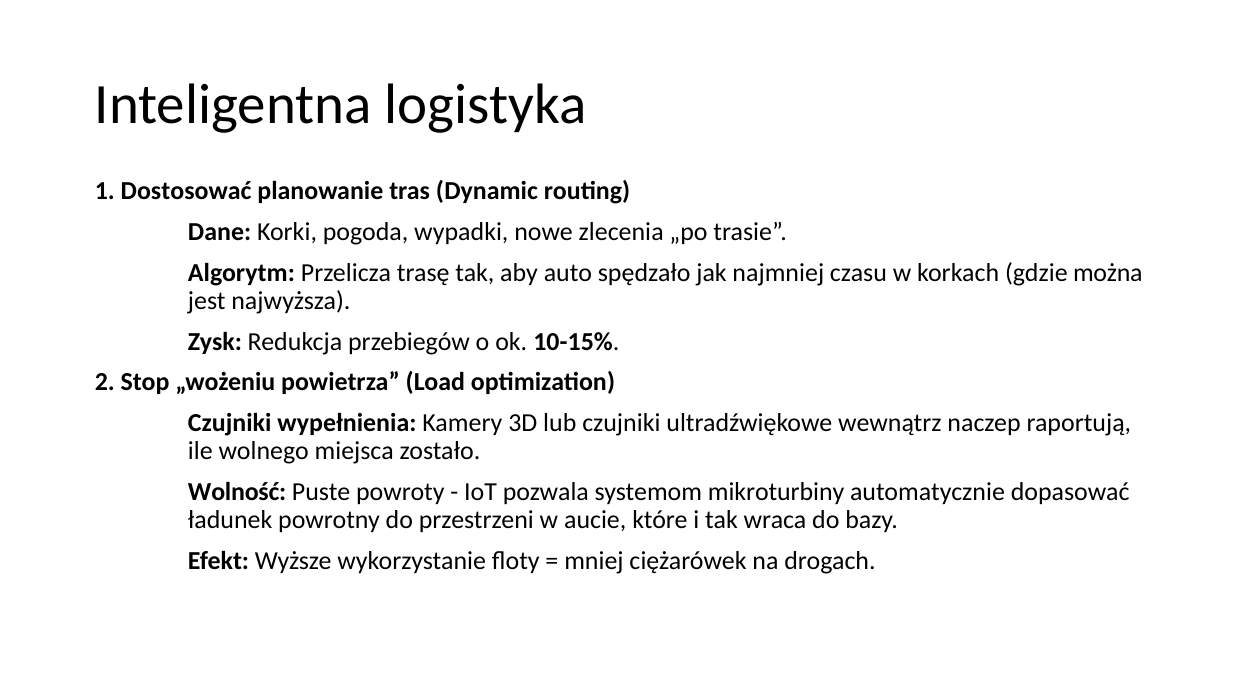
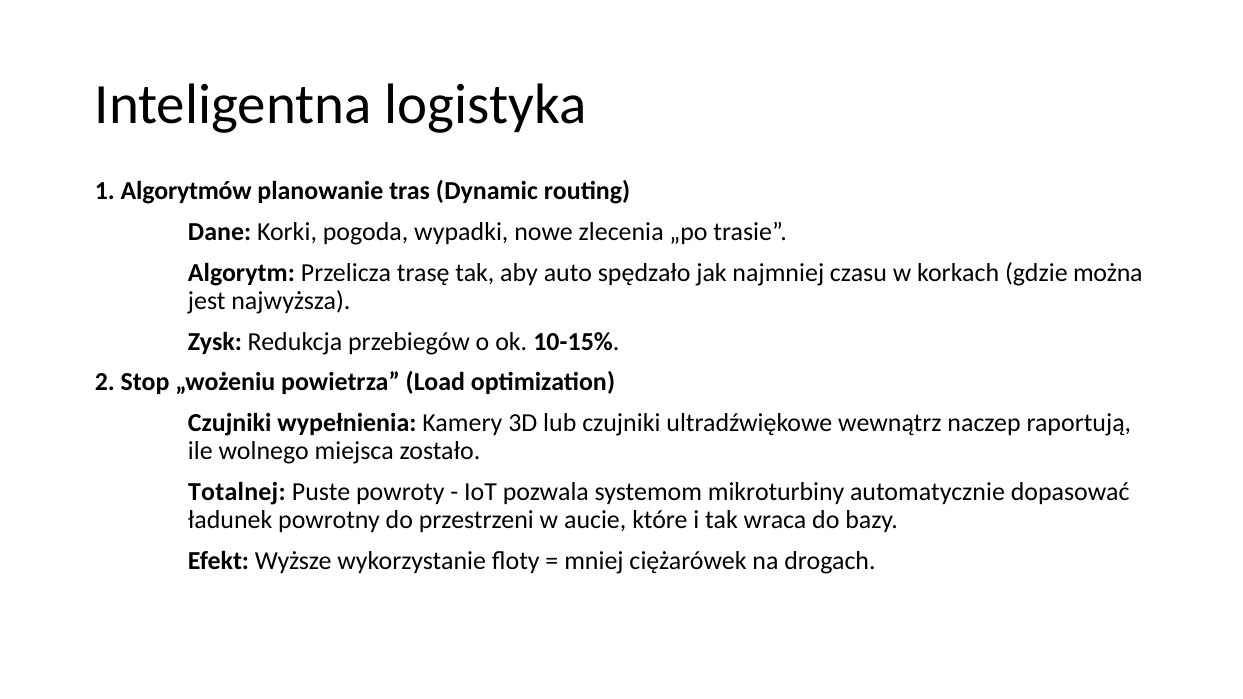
Dostosować: Dostosować -> Algorytmów (186, 191)
Wolność: Wolność -> Totalnej (237, 492)
